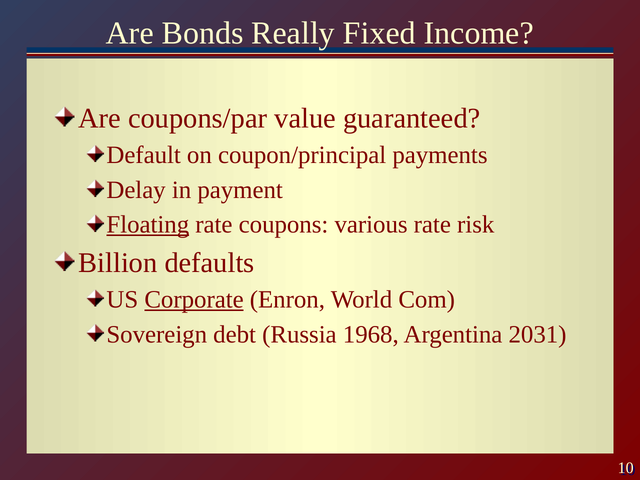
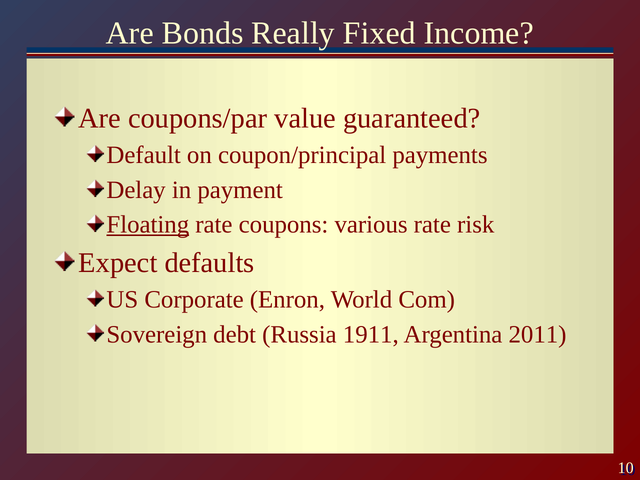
Billion: Billion -> Expect (118, 263)
Corporate underline: present -> none (194, 299)
1968: 1968 -> 1911 (371, 334)
2031: 2031 -> 2011 (538, 334)
